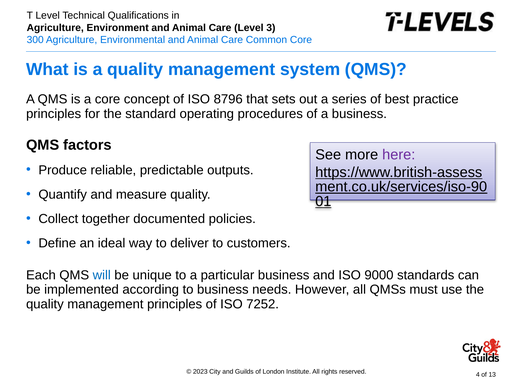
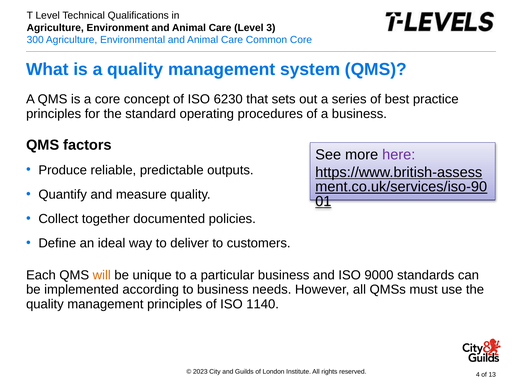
8796: 8796 -> 6230 (228, 99)
will colour: blue -> orange (102, 275)
7252: 7252 -> 1140 (263, 304)
